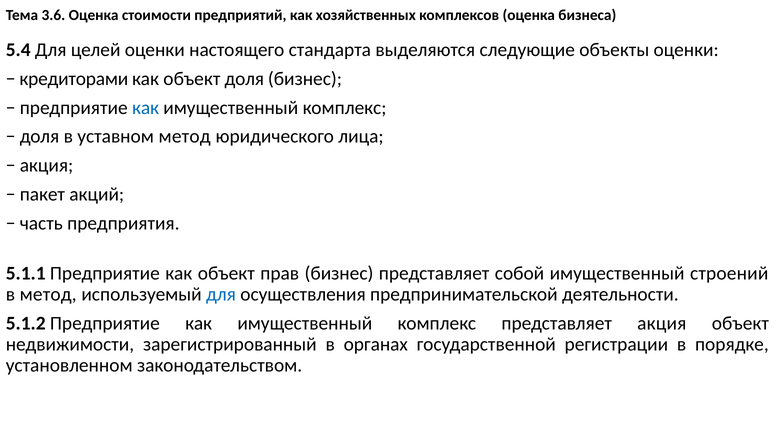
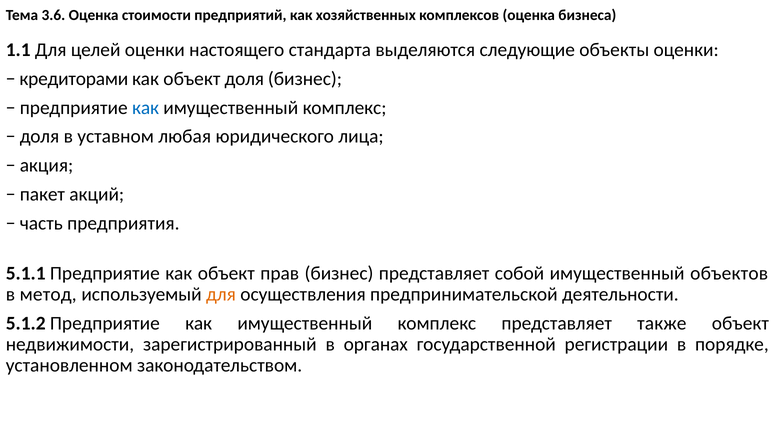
5.4: 5.4 -> 1.1 (18, 50)
уставном метод: метод -> любая (185, 137)
строений: строений -> объектов (729, 273)
для colour: blue -> orange (221, 294)
представляет акция: акция -> также (662, 323)
